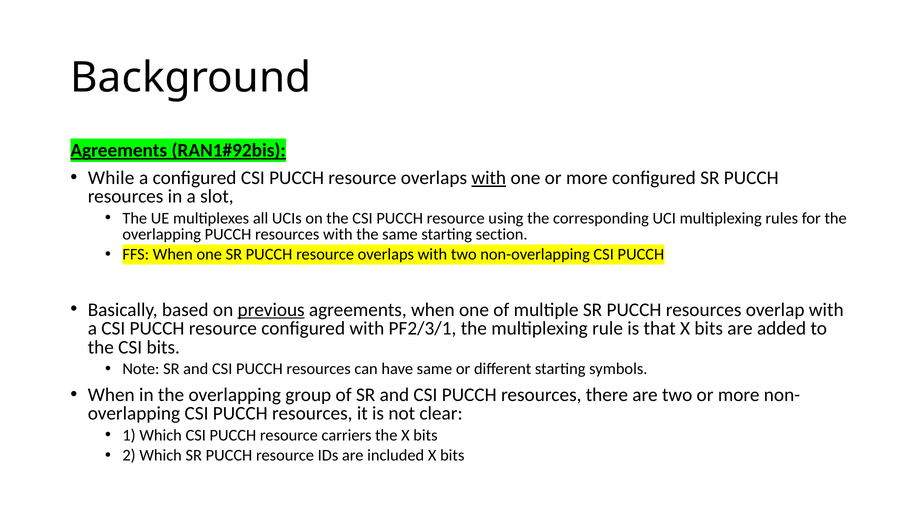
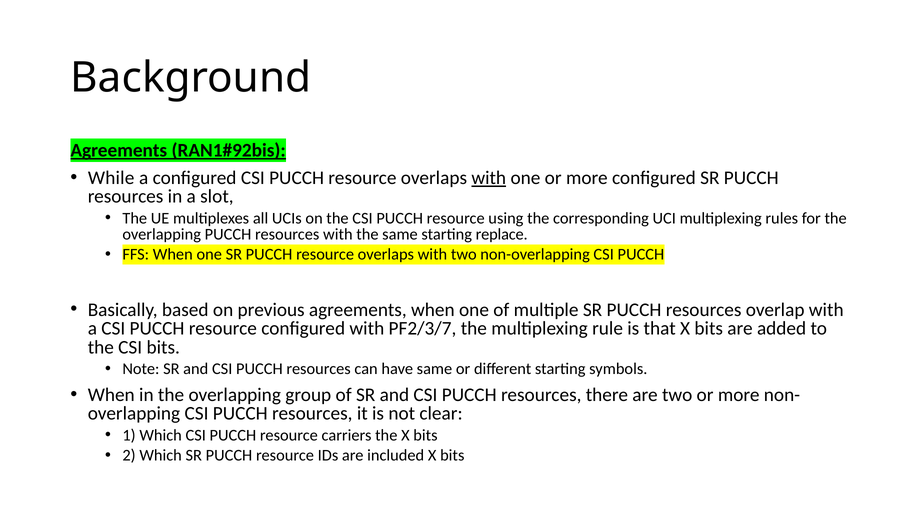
section: section -> replace (502, 234)
previous underline: present -> none (271, 310)
PF2/3/1: PF2/3/1 -> PF2/3/7 (422, 328)
